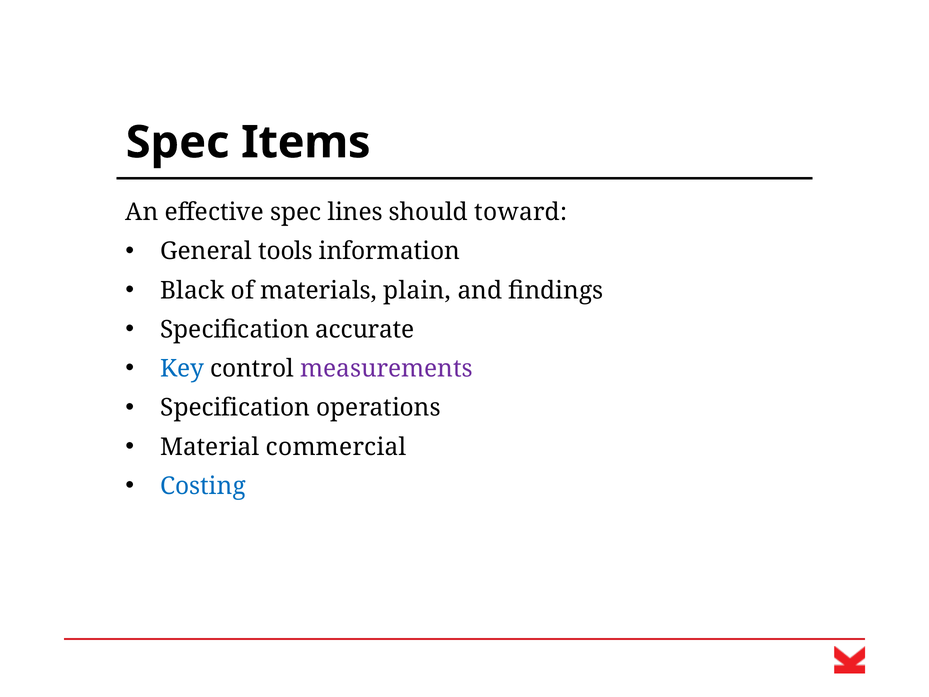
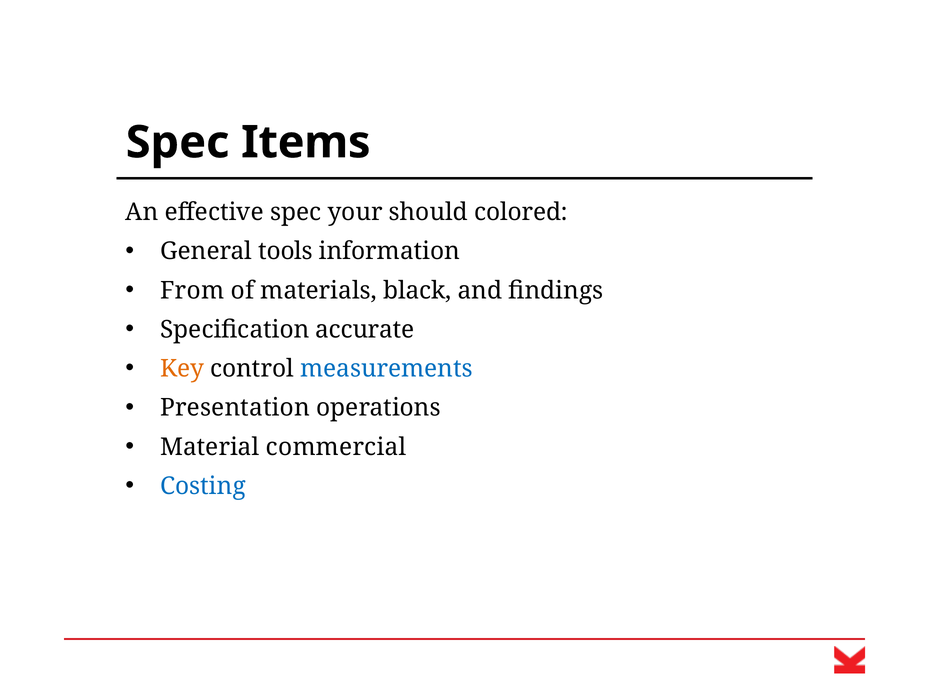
lines: lines -> your (355, 212)
toward: toward -> colored (521, 212)
Black: Black -> From (192, 290)
plain: plain -> black (417, 290)
Key colour: blue -> orange (182, 369)
measurements colour: purple -> blue (386, 369)
Specification: Specification -> Presentation (235, 408)
